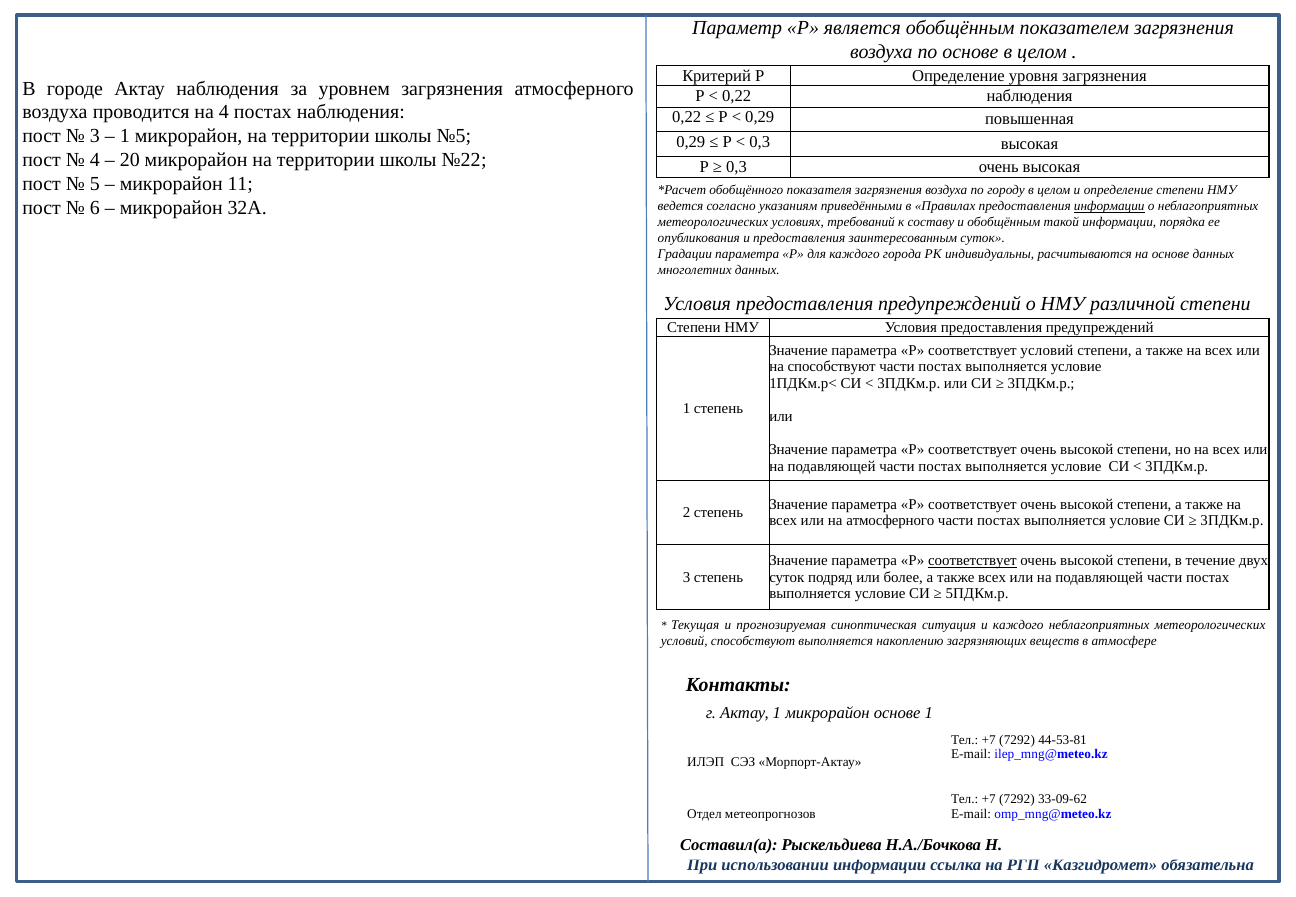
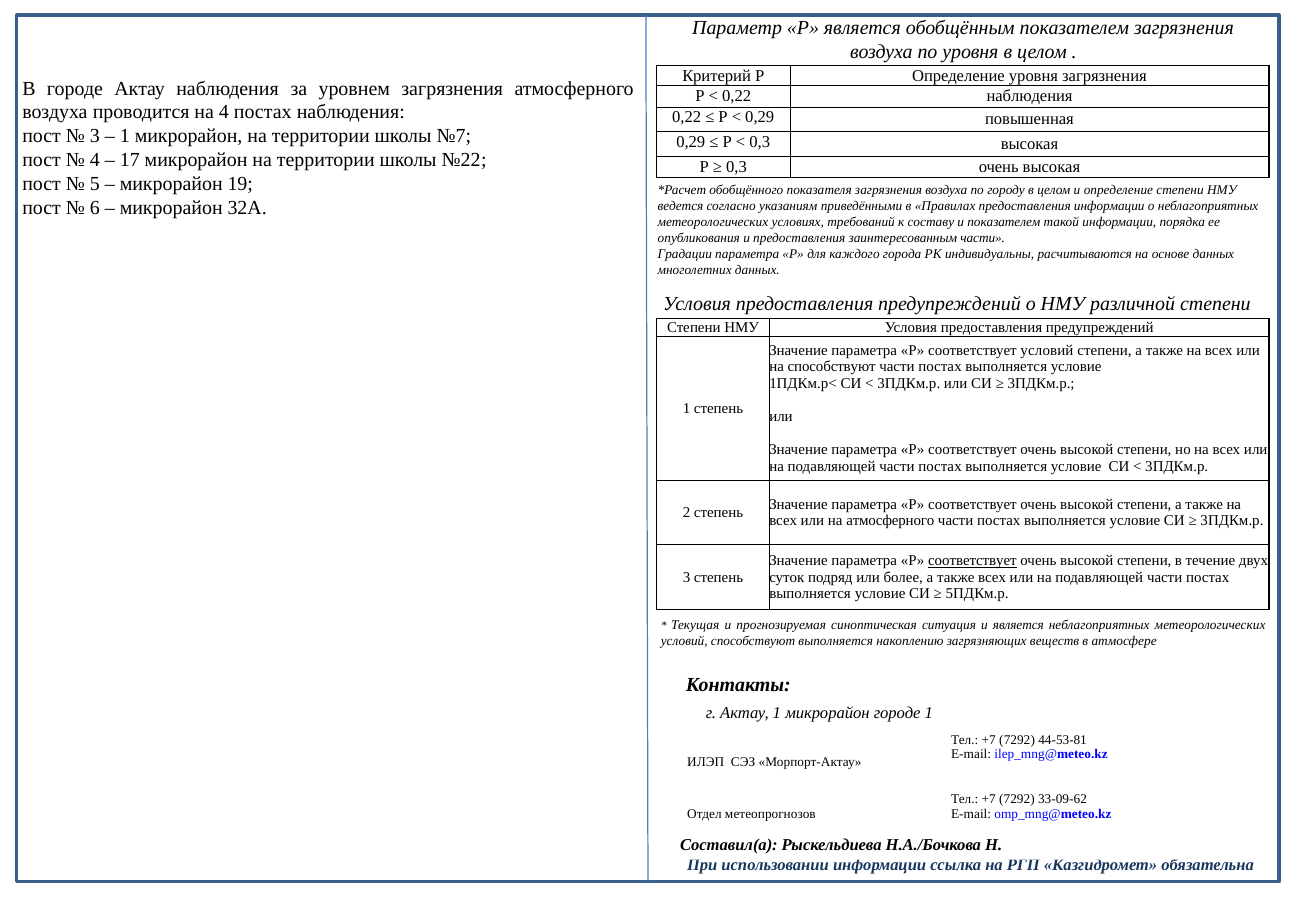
по основе: основе -> уровня (970, 52)
№5: №5 -> №7 (454, 136)
20: 20 -> 17 (130, 160)
11: 11 -> 19 (240, 184)
информации underline: present -> none (1109, 206)
и обобщённым: обобщённым -> показателем (1004, 222)
заинтересованным суток: суток -> части (983, 238)
и каждого: каждого -> является (1018, 626)
микрорайон основе: основе -> городе (897, 713)
